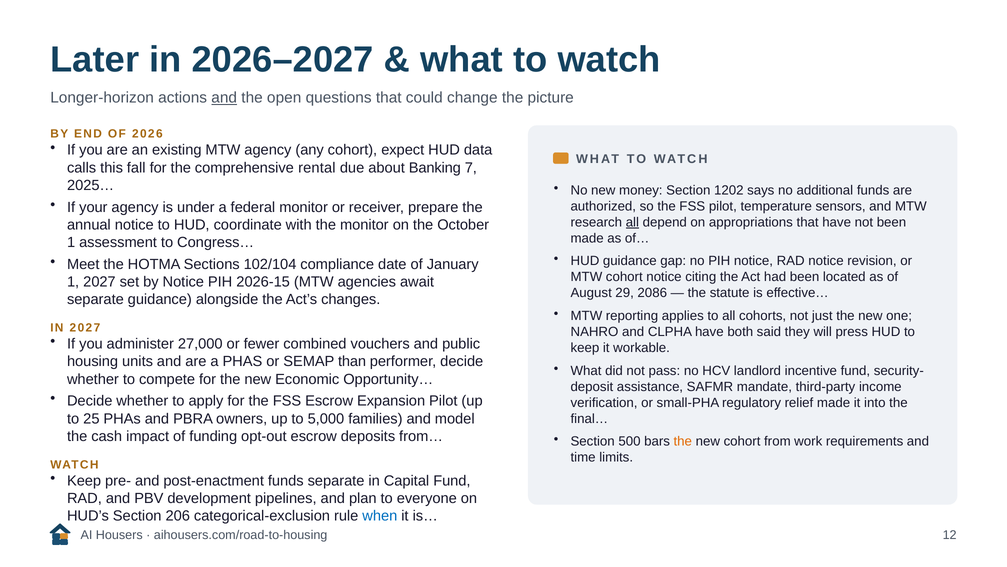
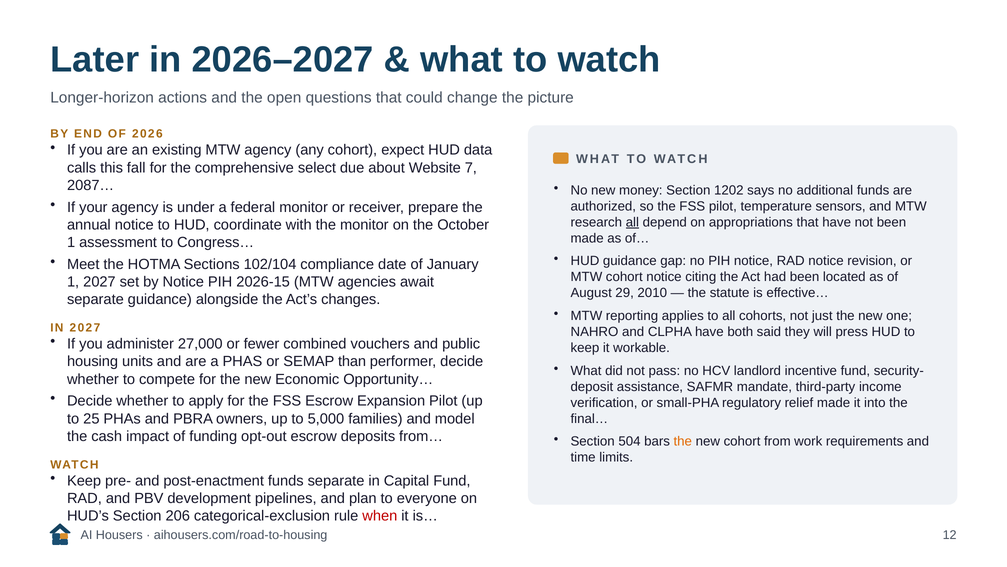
and underline: present -> none (224, 98)
rental: rental -> select (317, 168)
Banking: Banking -> Website (435, 168)
2025…: 2025… -> 2087… (91, 185)
2086: 2086 -> 2010 (652, 293)
500: 500 -> 504 (629, 441)
when colour: blue -> red (380, 516)
